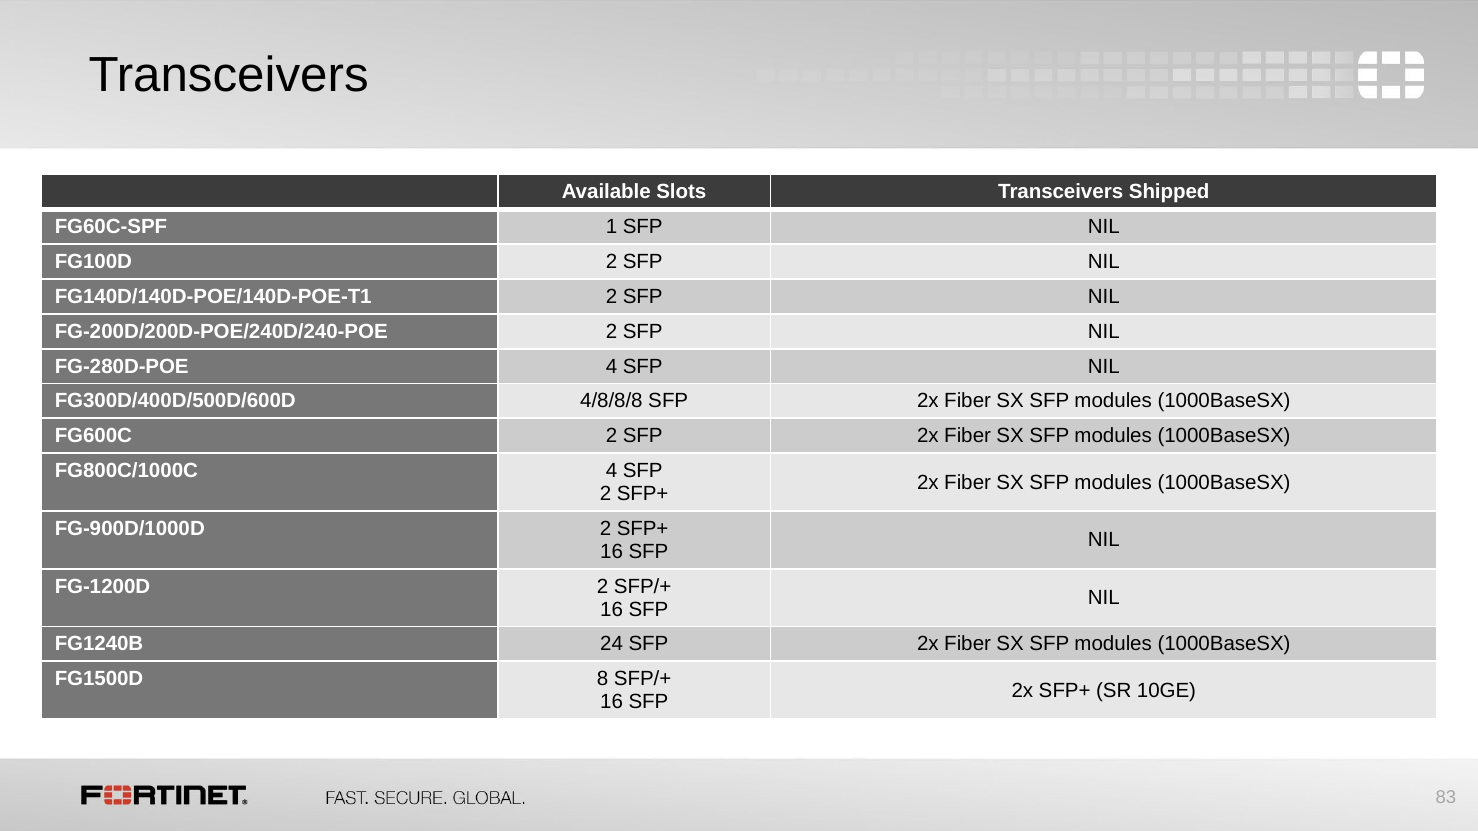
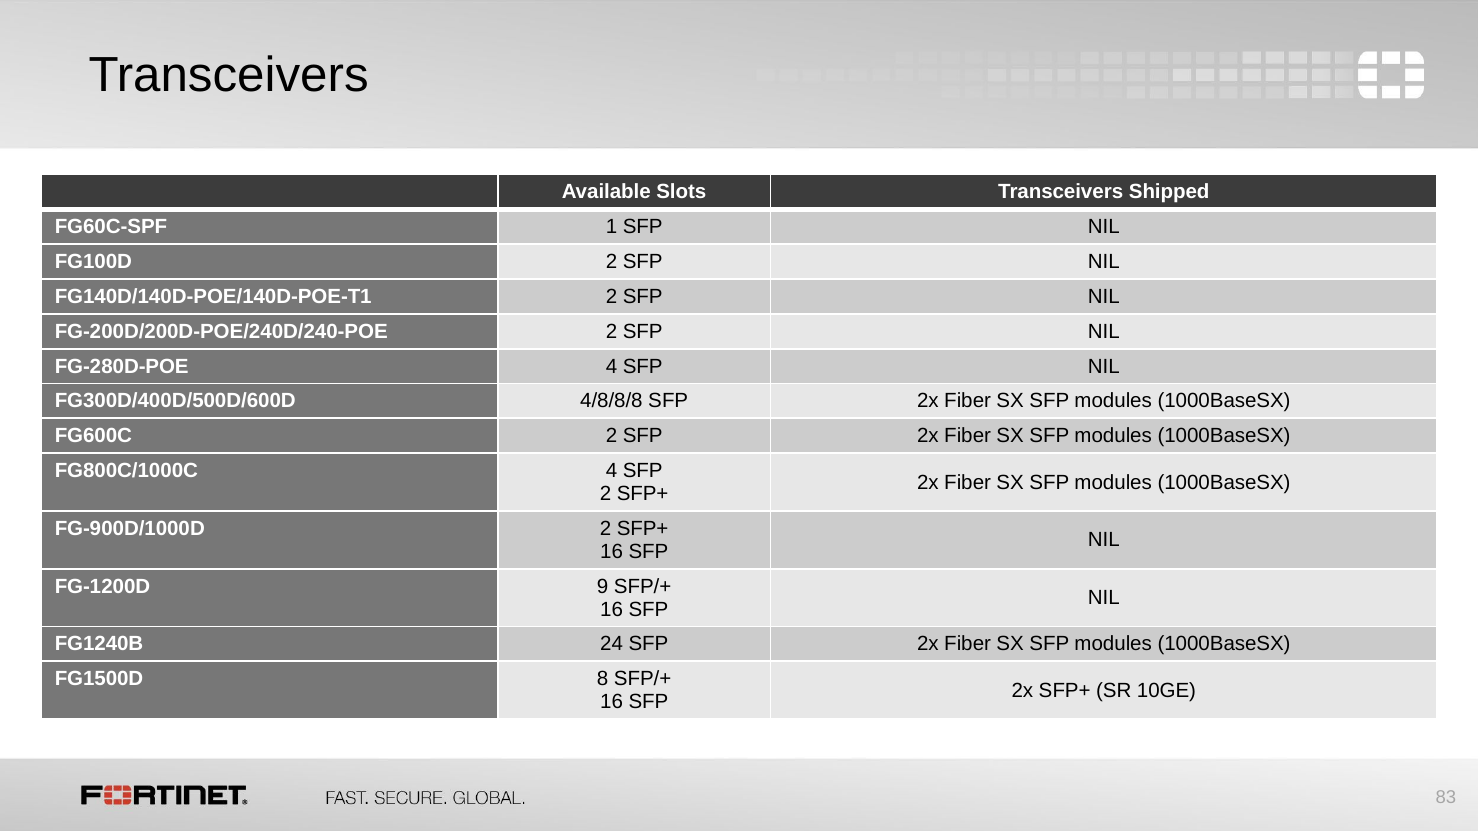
FG-1200D 2: 2 -> 9 (603, 587)
